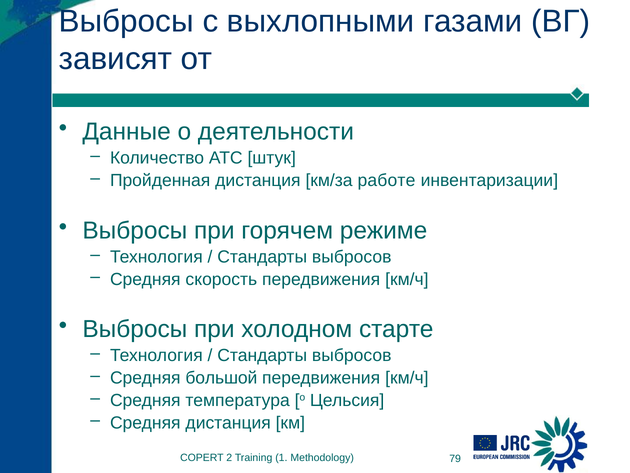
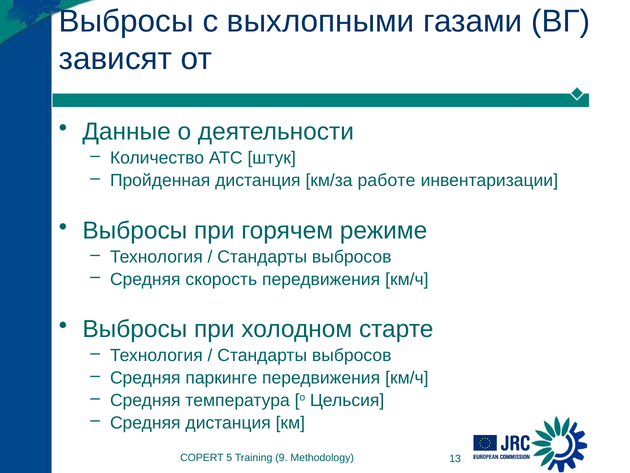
большой: большой -> паркинге (221, 378)
2: 2 -> 5 (229, 457)
1: 1 -> 9 (281, 457)
79: 79 -> 13 (455, 459)
